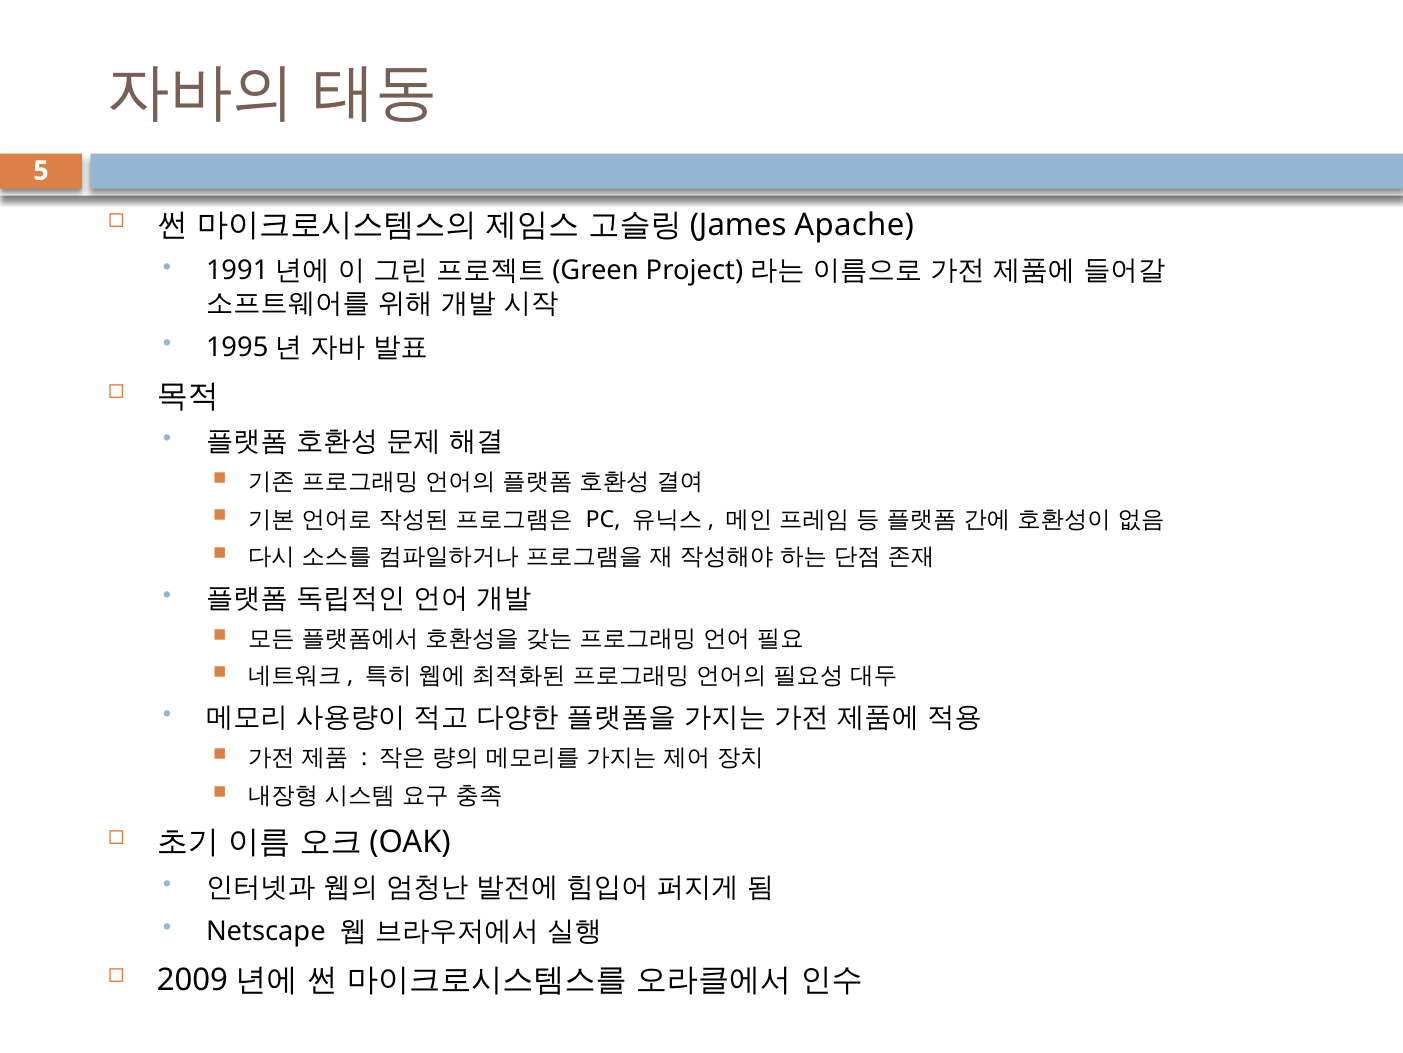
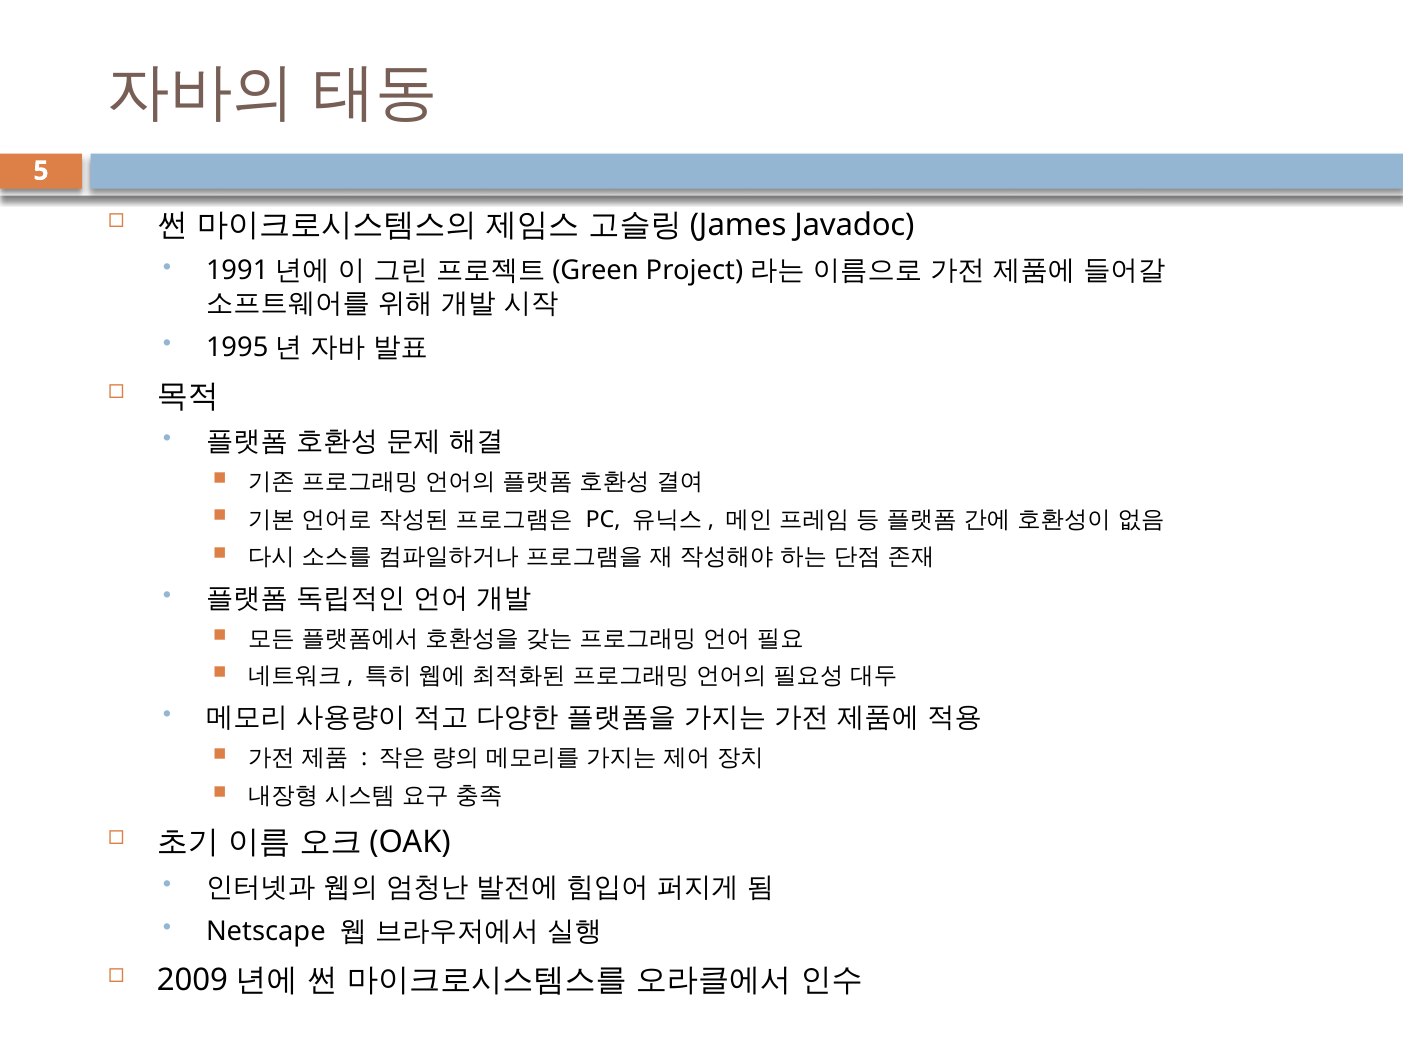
Apache: Apache -> Javadoc (854, 225)
